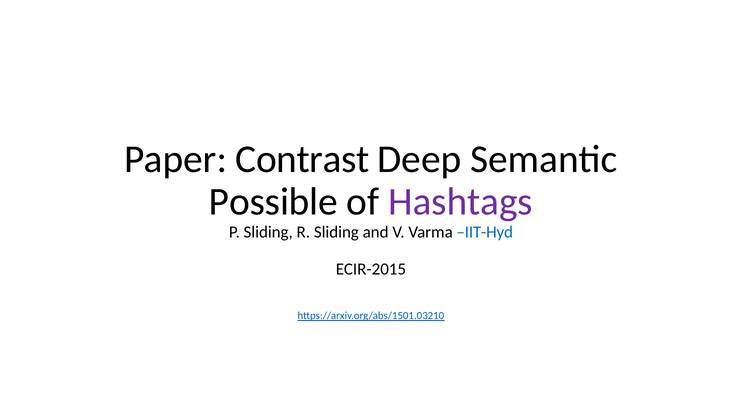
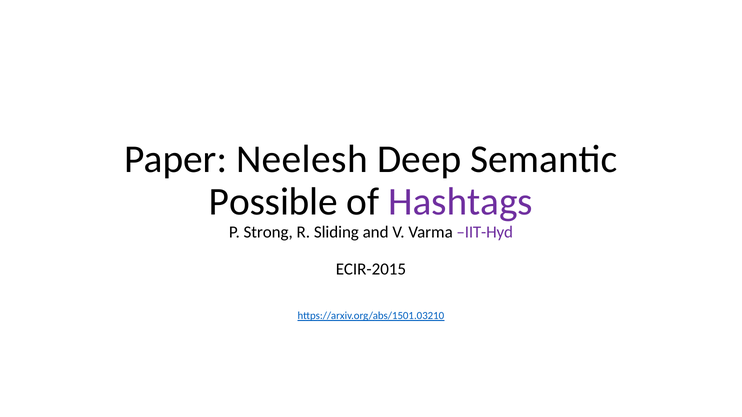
Contrast: Contrast -> Neelesh (302, 159)
P Sliding: Sliding -> Strong (268, 232)
IIT-Hyd colour: blue -> purple (485, 232)
